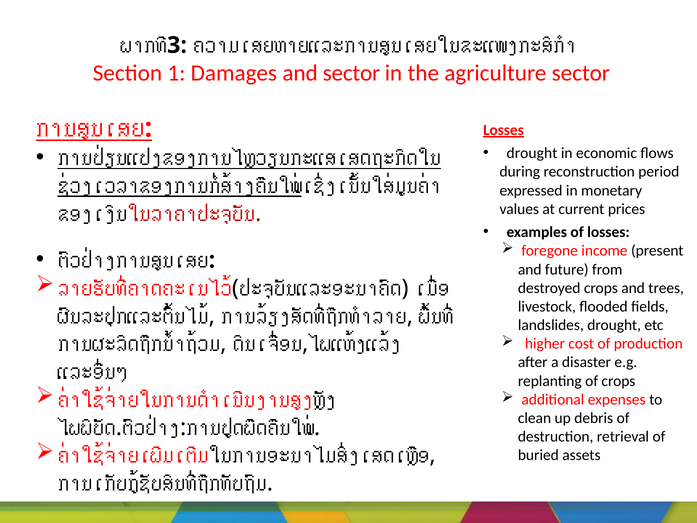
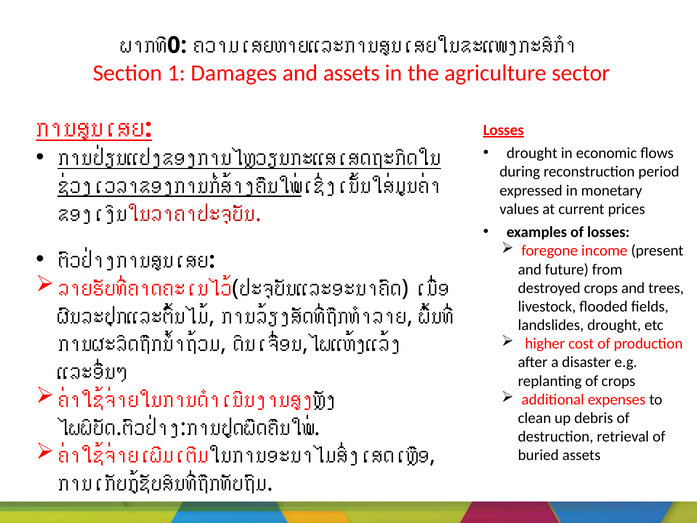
3: 3 -> 0 (177, 45)
and sector: sector -> assets (351, 73)
